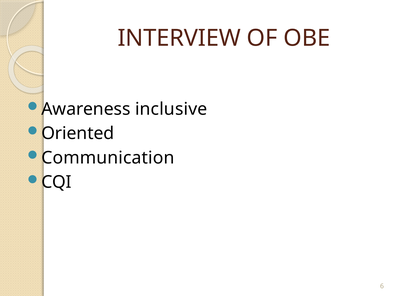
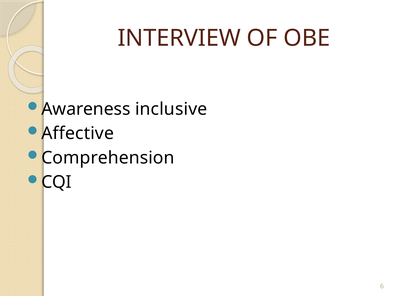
Oriented: Oriented -> Affective (78, 134)
Communication: Communication -> Comprehension (108, 158)
